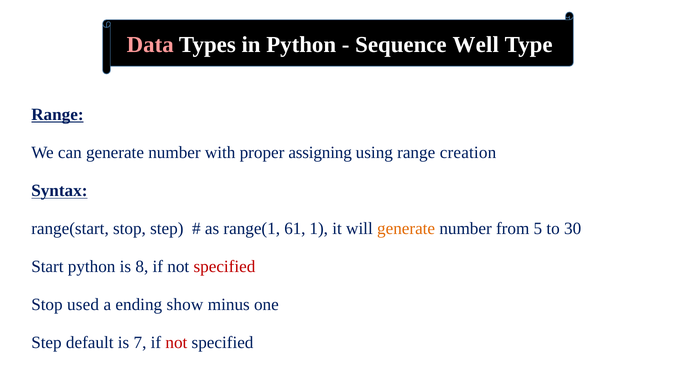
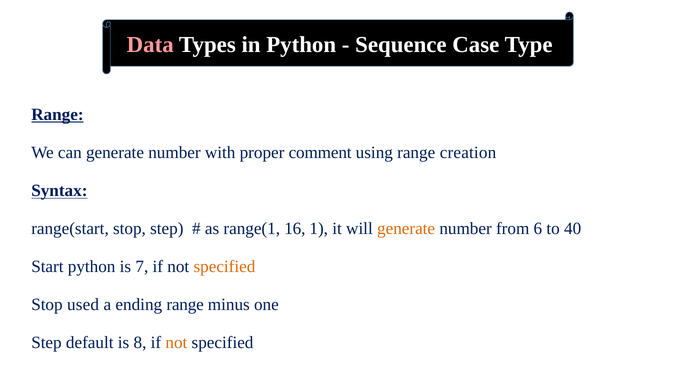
Well: Well -> Case (476, 45)
assigning: assigning -> comment (320, 153)
61: 61 -> 16 (295, 229)
5: 5 -> 6 (538, 229)
30: 30 -> 40 (573, 229)
8: 8 -> 7 (142, 267)
specified colour: red -> orange (224, 267)
ending show: show -> range (185, 305)
7: 7 -> 8 (140, 343)
not colour: red -> orange (176, 343)
